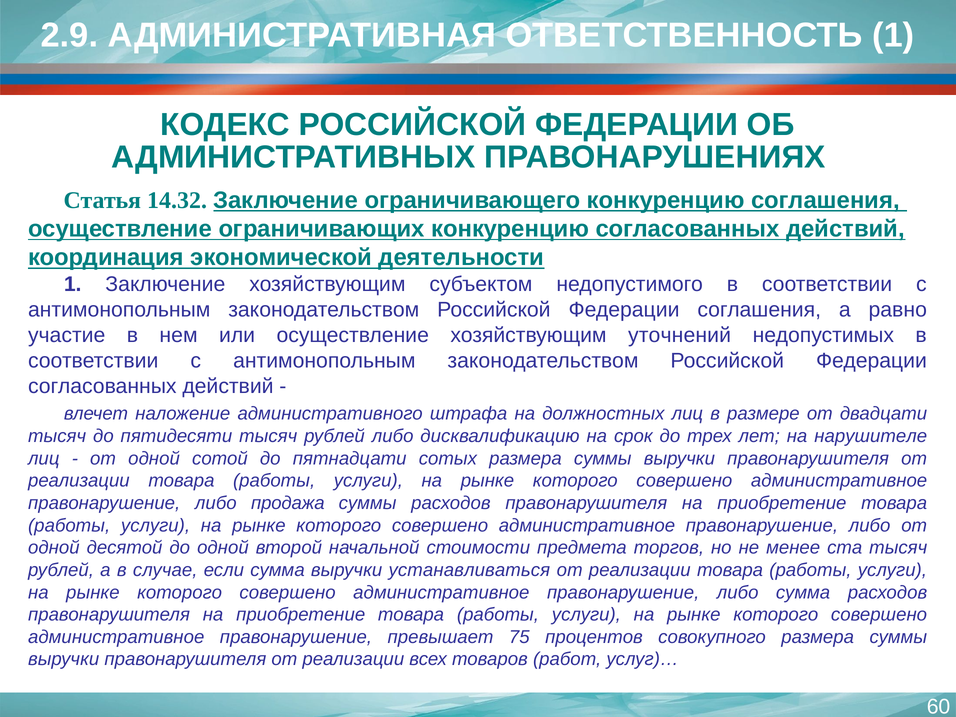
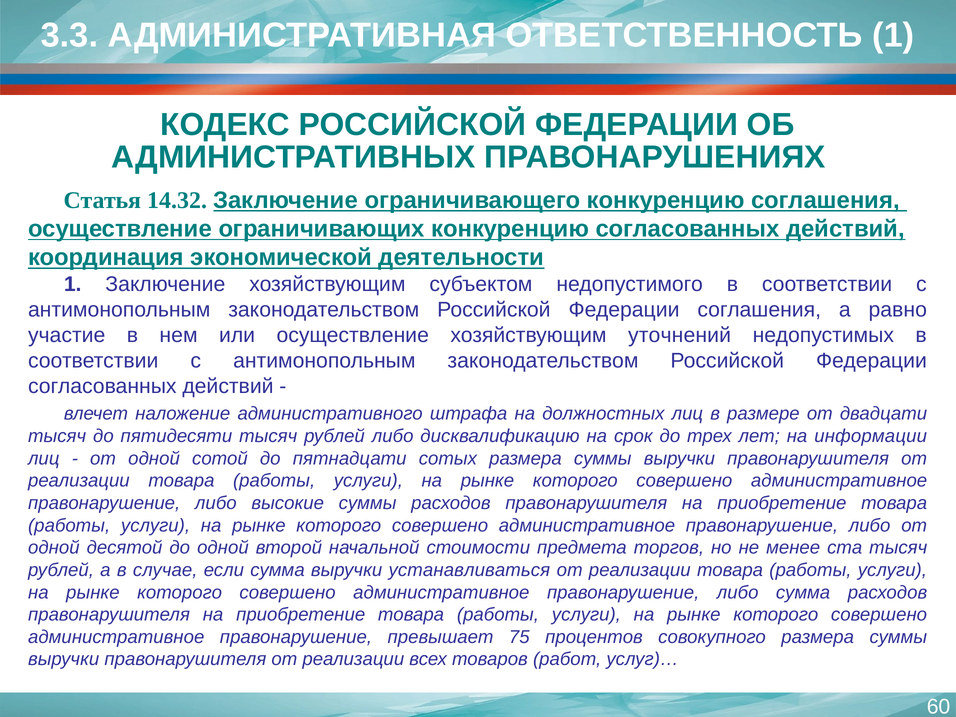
2.9: 2.9 -> 3.3 (69, 35)
нарушителе: нарушителе -> информации (871, 436)
продажа: продажа -> высокие (288, 503)
